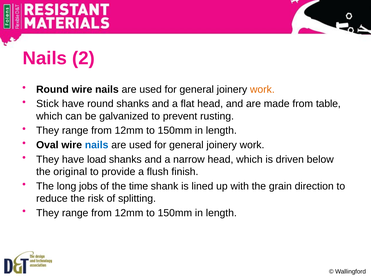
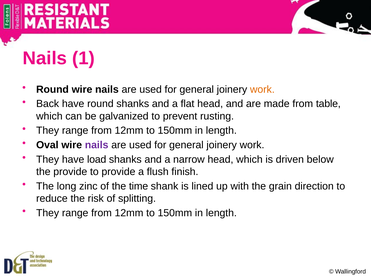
2: 2 -> 1 (83, 58)
Stick: Stick -> Back (48, 104)
nails colour: blue -> purple (97, 145)
the original: original -> provide (70, 172)
jobs: jobs -> zinc (88, 186)
